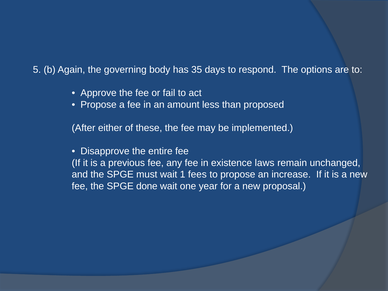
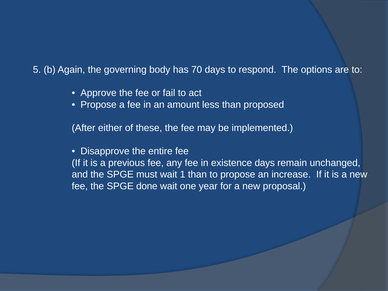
35: 35 -> 70 (197, 70)
existence laws: laws -> days (265, 163)
1 fees: fees -> than (197, 175)
